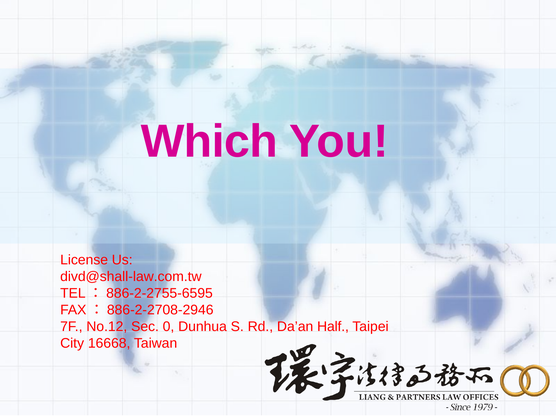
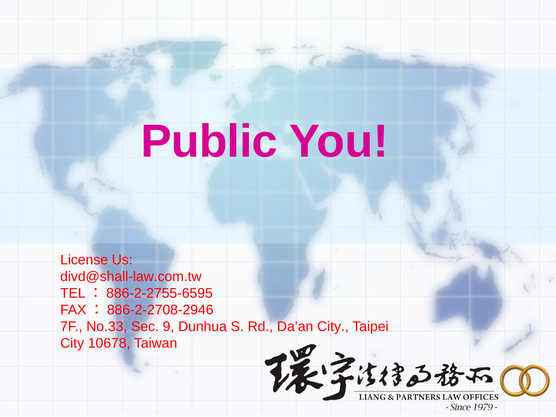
Which: Which -> Public (209, 142)
No.12: No.12 -> No.33 (107, 327)
0: 0 -> 9 (169, 327)
Da’an Half: Half -> City (333, 327)
16668: 16668 -> 10678 (109, 343)
